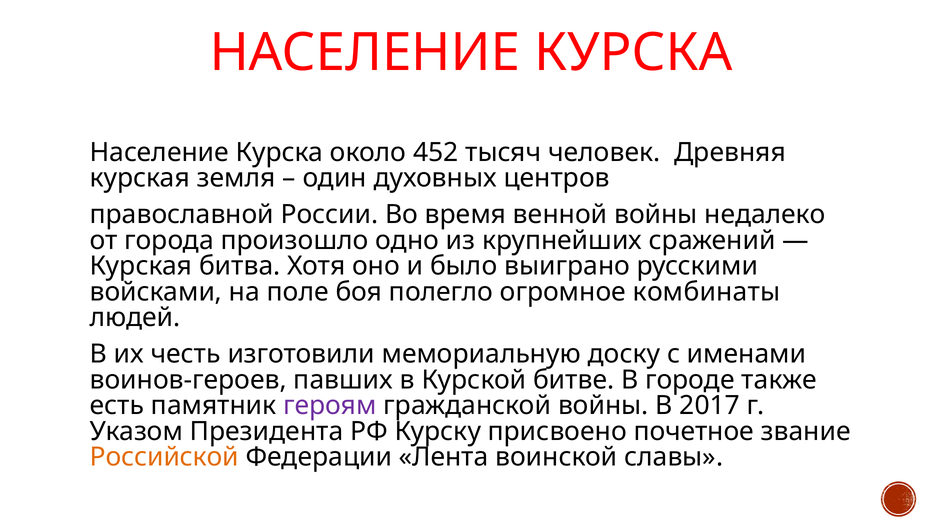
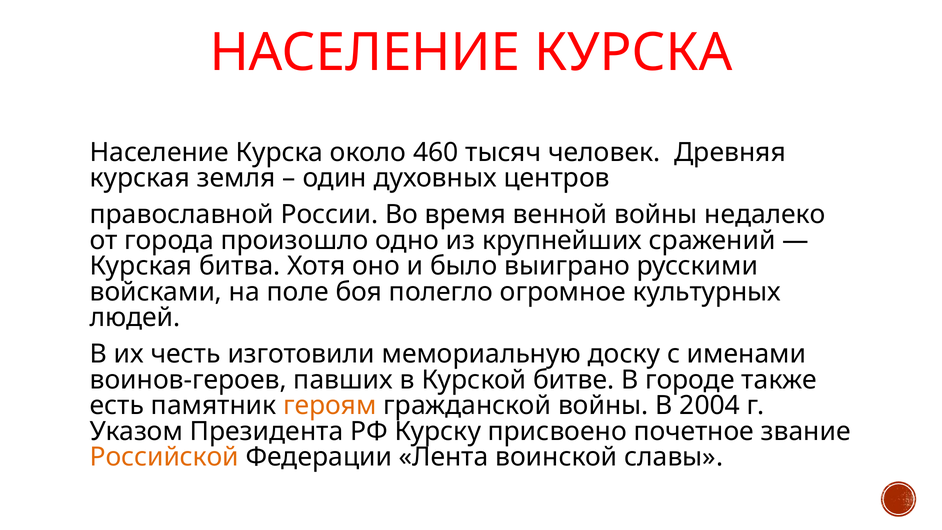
452: 452 -> 460 (436, 152)
комбинаты: комбинаты -> культурных (707, 292)
героям colour: purple -> orange (330, 406)
2017: 2017 -> 2004 (710, 406)
